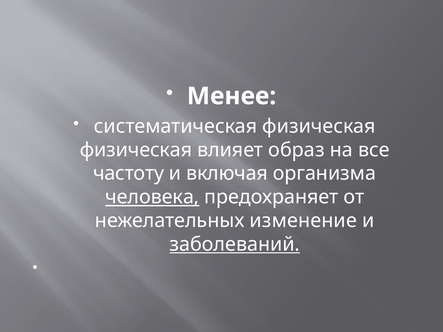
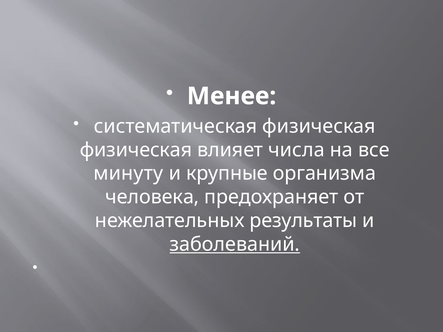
образ: образ -> числа (296, 150)
частоту: частоту -> минуту (128, 174)
включая: включая -> крупные (227, 174)
человека underline: present -> none (152, 197)
изменение: изменение -> результаты (303, 221)
